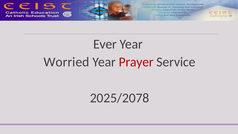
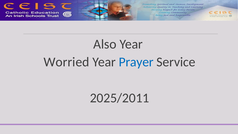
Ever: Ever -> Also (105, 44)
Prayer colour: red -> blue (136, 62)
2025/2078: 2025/2078 -> 2025/2011 (120, 98)
